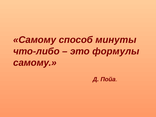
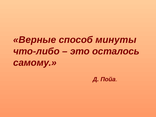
Самому: Самому -> Верные (35, 40)
формулы: формулы -> осталось (116, 51)
